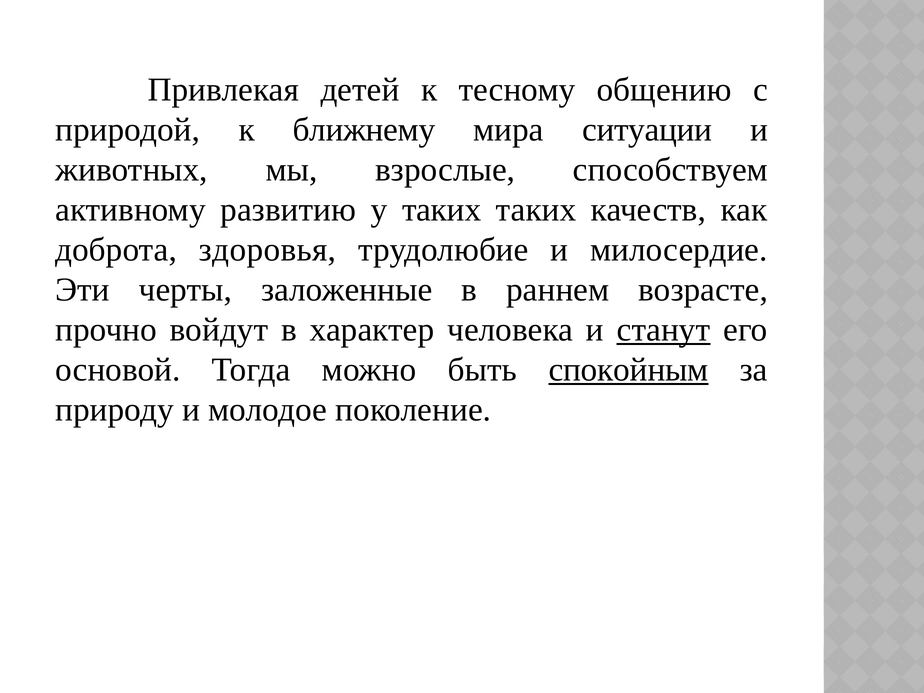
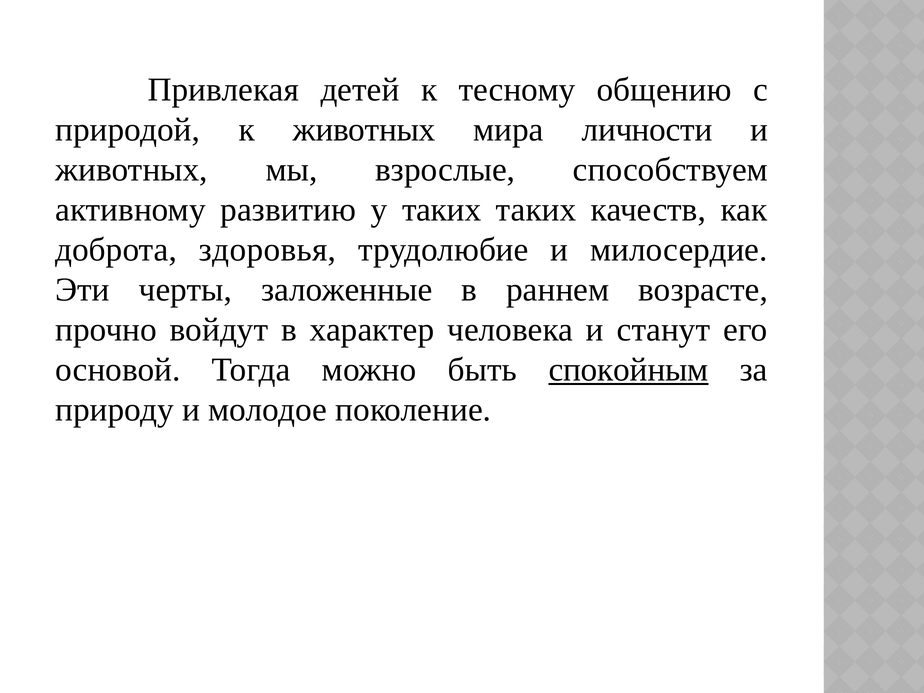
к ближнему: ближнему -> животных (364, 130)
ситуации: ситуации -> личности (647, 130)
станут underline: present -> none (663, 330)
